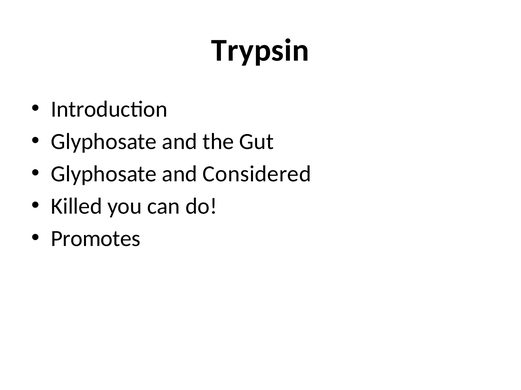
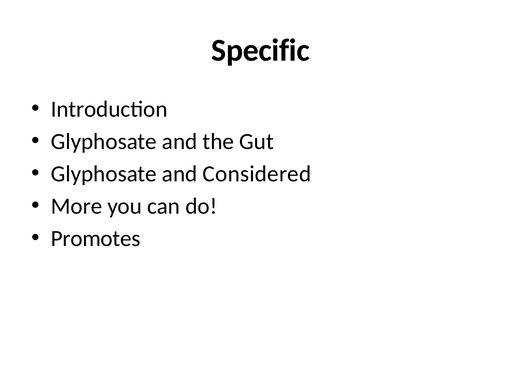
Trypsin: Trypsin -> Specific (261, 50)
Killed: Killed -> More (77, 207)
